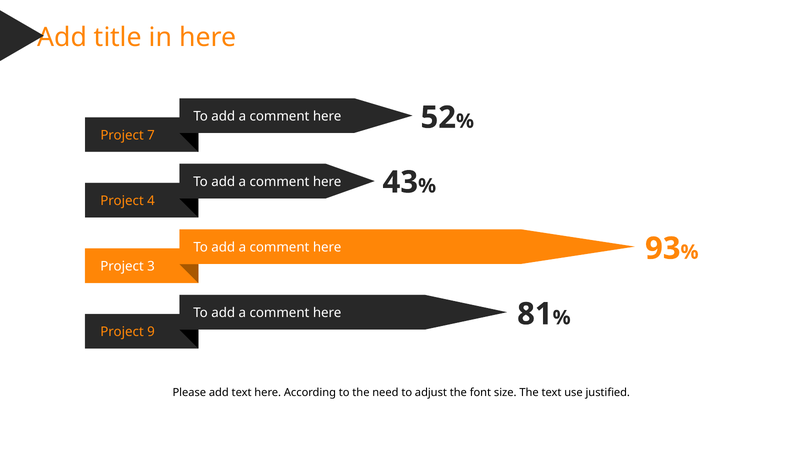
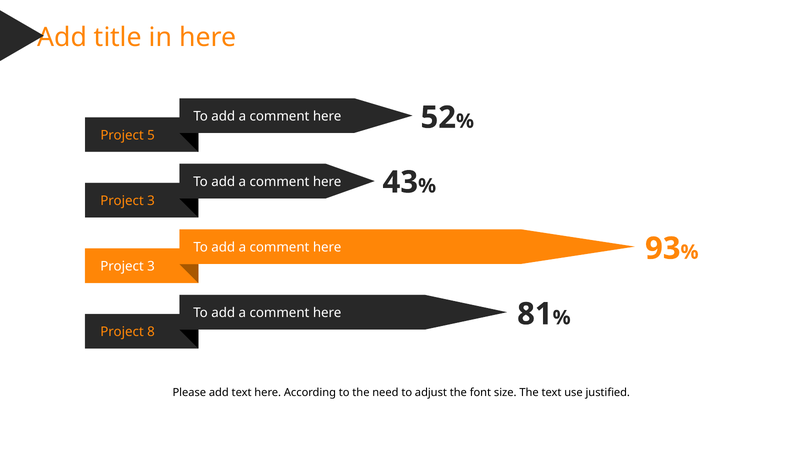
7: 7 -> 5 (151, 135)
4: 4 -> 3 (151, 201)
9: 9 -> 8 (151, 332)
